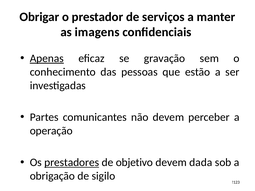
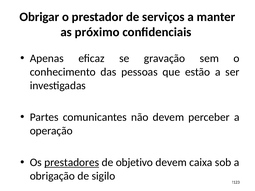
imagens: imagens -> próximo (97, 32)
Apenas underline: present -> none (47, 58)
dada: dada -> caixa (201, 163)
